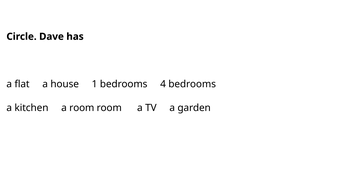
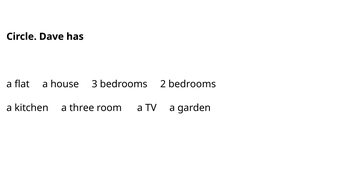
1: 1 -> 3 (95, 84)
4: 4 -> 2 (163, 84)
a room: room -> three (82, 108)
